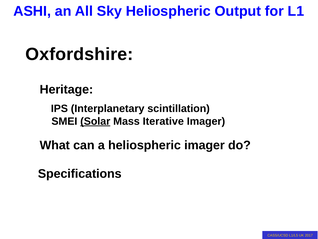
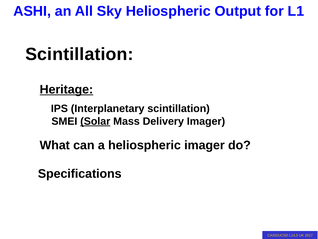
Oxfordshire: Oxfordshire -> Scintillation (79, 54)
Heritage underline: none -> present (66, 89)
Iterative: Iterative -> Delivery (163, 121)
